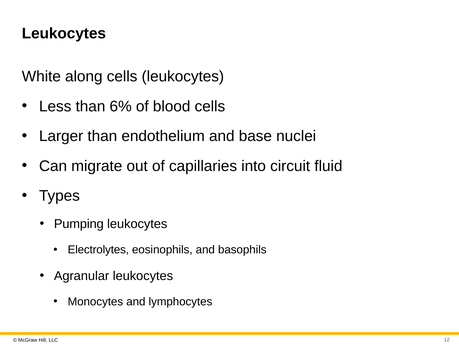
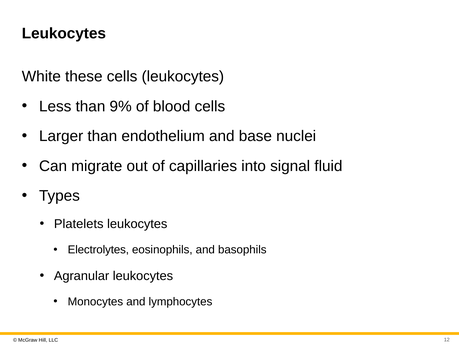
along: along -> these (84, 77)
6%: 6% -> 9% (121, 106)
circuit: circuit -> signal (290, 166)
Pumping: Pumping -> Platelets (79, 224)
